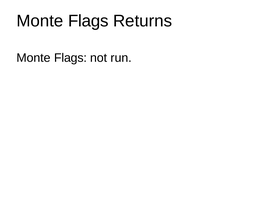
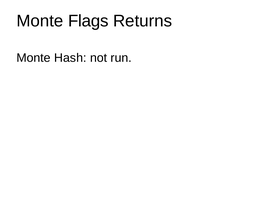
Flags: Flags -> Hash (70, 58)
